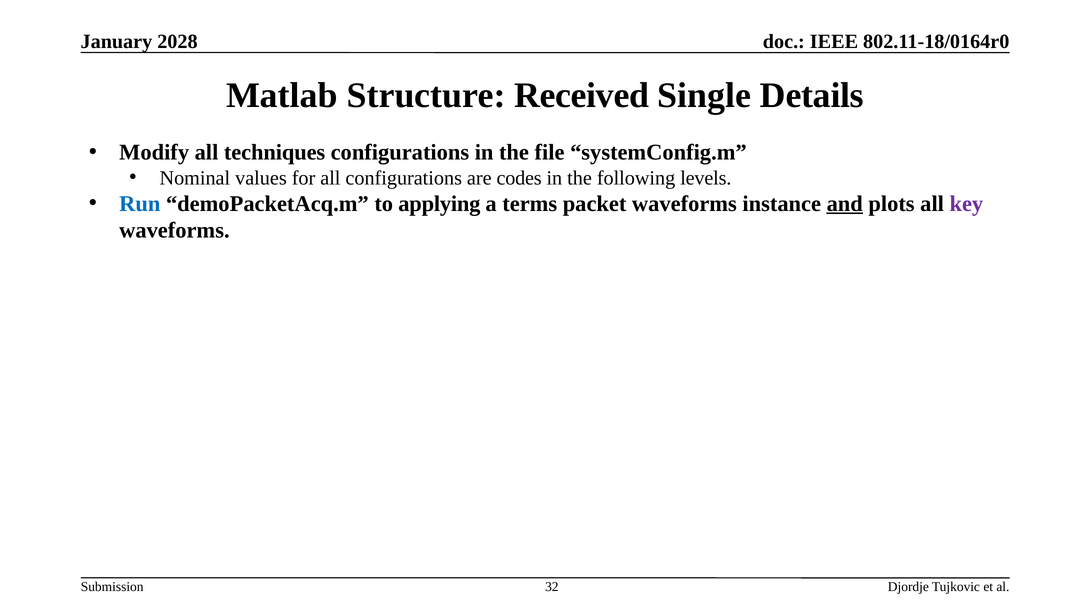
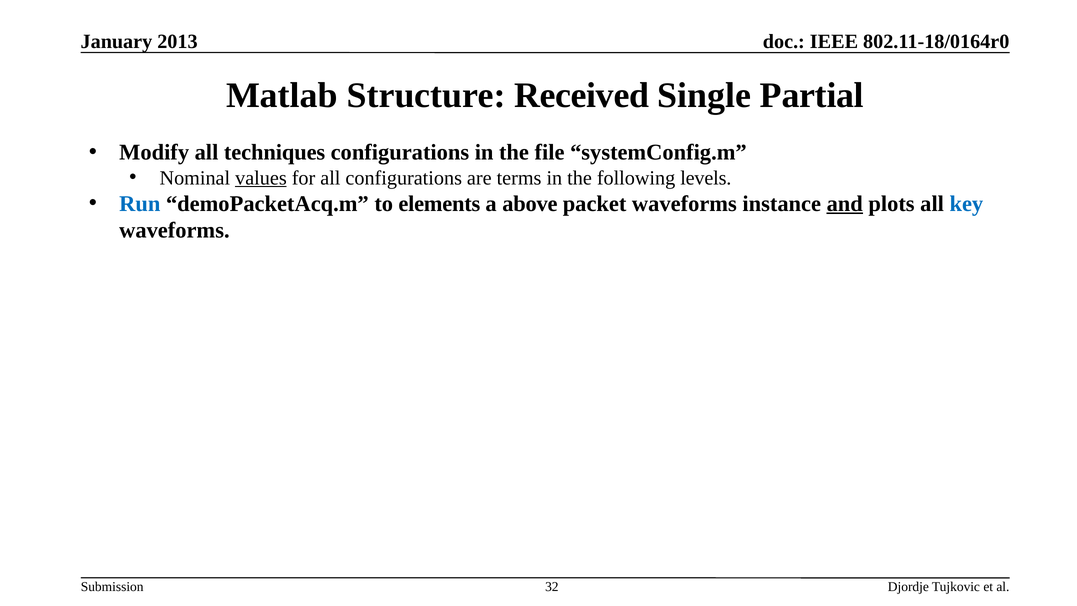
2028: 2028 -> 2013 (177, 42)
Details: Details -> Partial (812, 95)
values underline: none -> present (261, 178)
codes: codes -> terms (519, 178)
applying: applying -> elements (439, 204)
terms: terms -> above (530, 204)
key colour: purple -> blue (966, 204)
